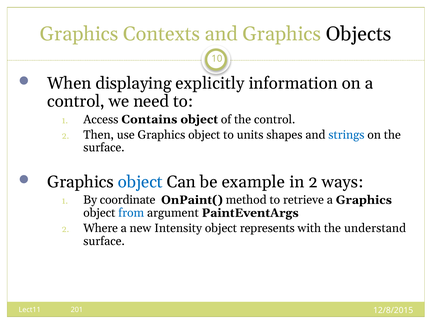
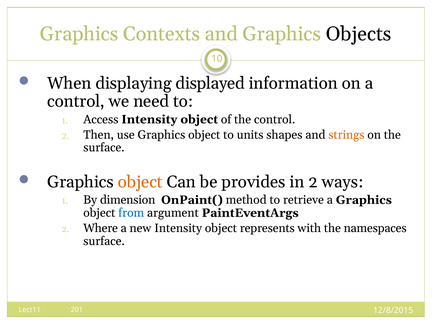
explicitly: explicitly -> displayed (210, 83)
Access Contains: Contains -> Intensity (149, 119)
strings colour: blue -> orange (346, 135)
object colour: blue -> orange (140, 182)
example: example -> provides (253, 182)
coordinate: coordinate -> dimension (128, 200)
understand: understand -> namespaces (375, 228)
